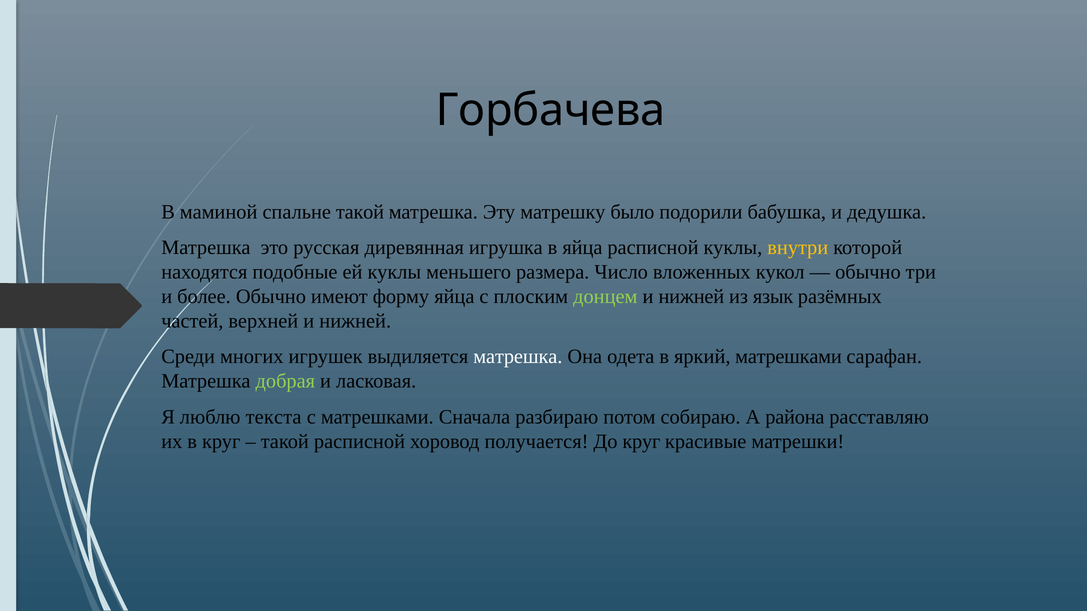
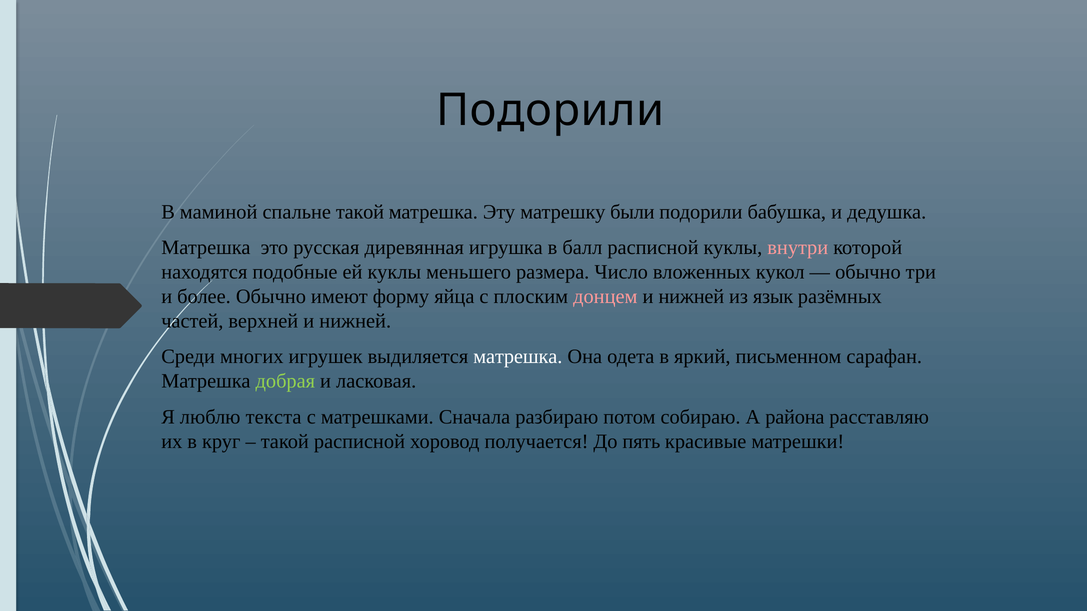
Горбачева: Горбачева -> Подорили (550, 111)
было: было -> были (632, 212)
в яйца: яйца -> балл (582, 248)
внутри colour: yellow -> pink (798, 248)
донцем colour: light green -> pink (605, 297)
яркий матрешками: матрешками -> письменном (788, 357)
До круг: круг -> пять (641, 442)
